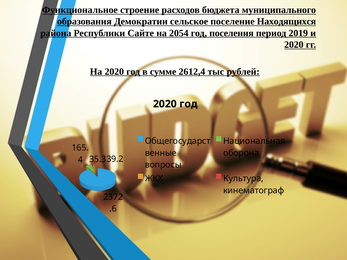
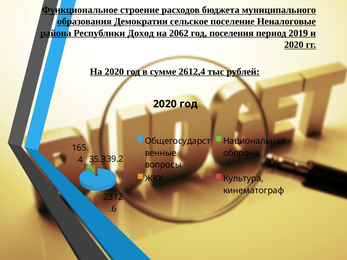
Находящихся: Находящихся -> Неналоговые (286, 22)
Сайте: Сайте -> Доход (141, 33)
2054: 2054 -> 2062 (179, 33)
